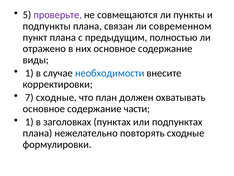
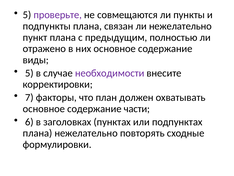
ли современном: современном -> нежелательно (180, 26)
1: 1 -> 5 (29, 73)
необходимости colour: blue -> purple (110, 73)
7 сходные: сходные -> факторы (56, 97)
1: 1 -> 6 (29, 122)
